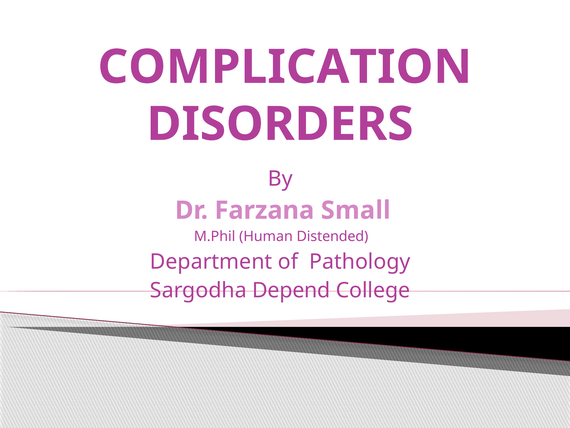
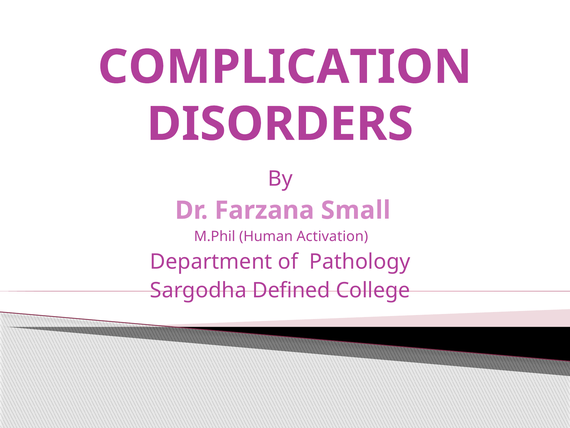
Distended: Distended -> Activation (332, 236)
Depend: Depend -> Defined (291, 290)
